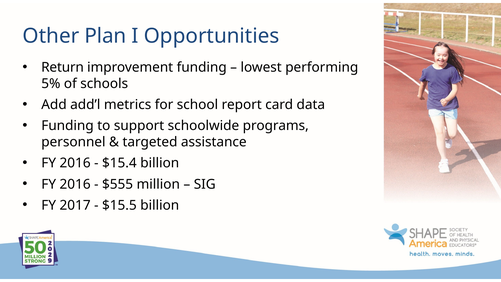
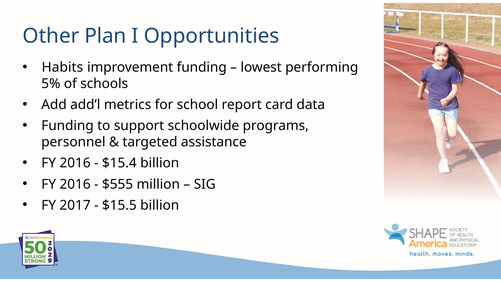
Return: Return -> Habits (62, 67)
